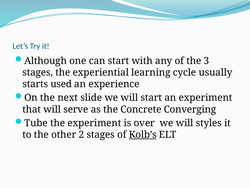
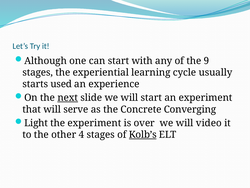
3: 3 -> 9 (206, 61)
next underline: none -> present (68, 98)
Tube: Tube -> Light (36, 123)
styles: styles -> video (209, 123)
2: 2 -> 4 (81, 134)
